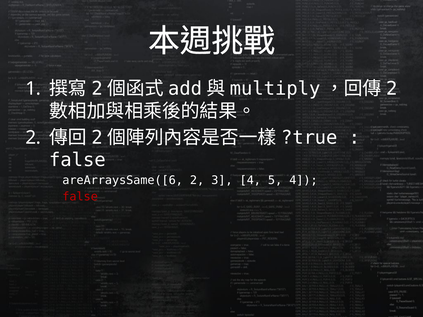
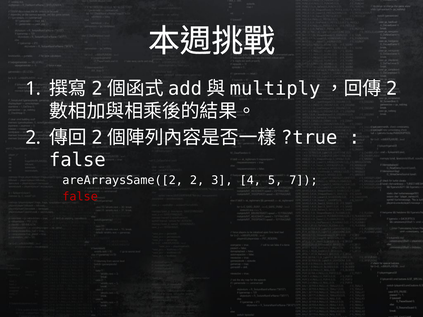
areArraysSame([6: areArraysSame([6 -> areArraysSame([2 (123, 180)
5 4: 4 -> 7 (303, 180)
